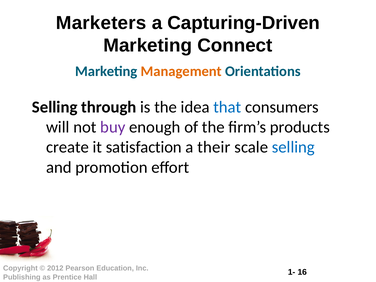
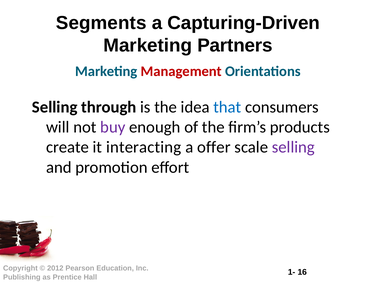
Marketers: Marketers -> Segments (101, 23)
Connect: Connect -> Partners (235, 45)
Management colour: orange -> red (181, 71)
satisfaction: satisfaction -> interacting (144, 147)
their: their -> offer (214, 147)
selling colour: blue -> purple (293, 147)
